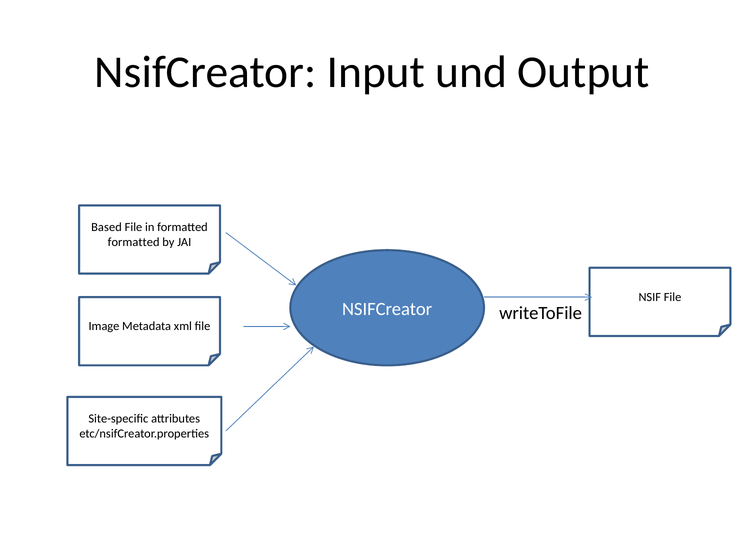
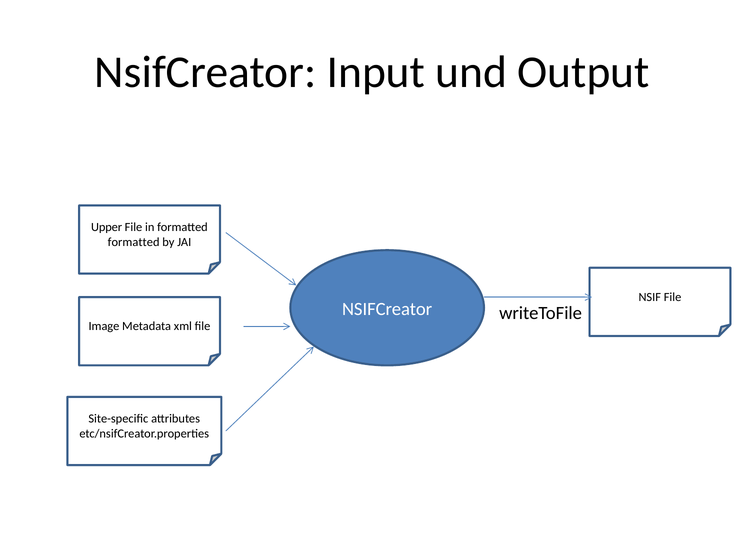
Based: Based -> Upper (107, 227)
